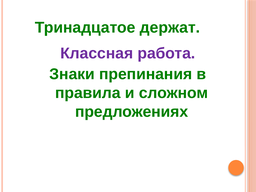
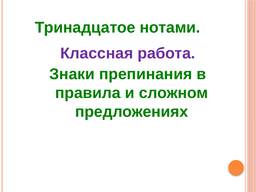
держат: держат -> нотами (170, 28)
